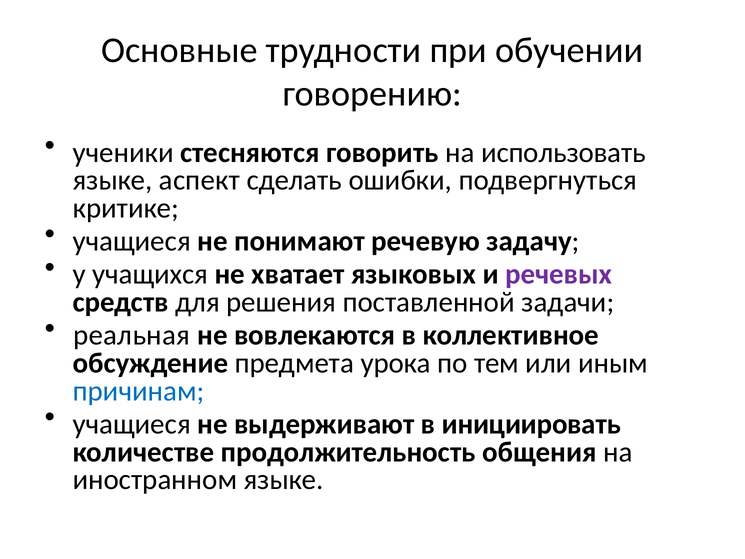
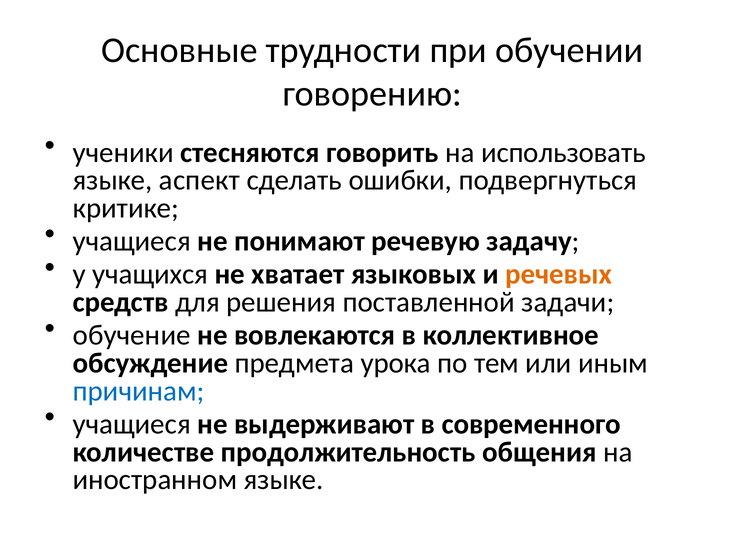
речевых colour: purple -> orange (559, 274)
реальная: реальная -> обучение (132, 335)
инициировать: инициировать -> современного (531, 424)
